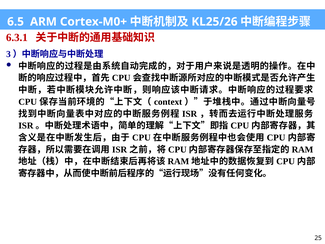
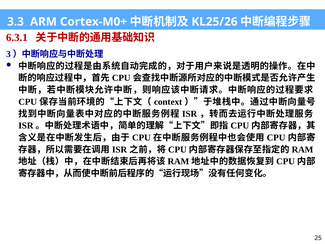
6.5: 6.5 -> 3.3 (16, 22)
